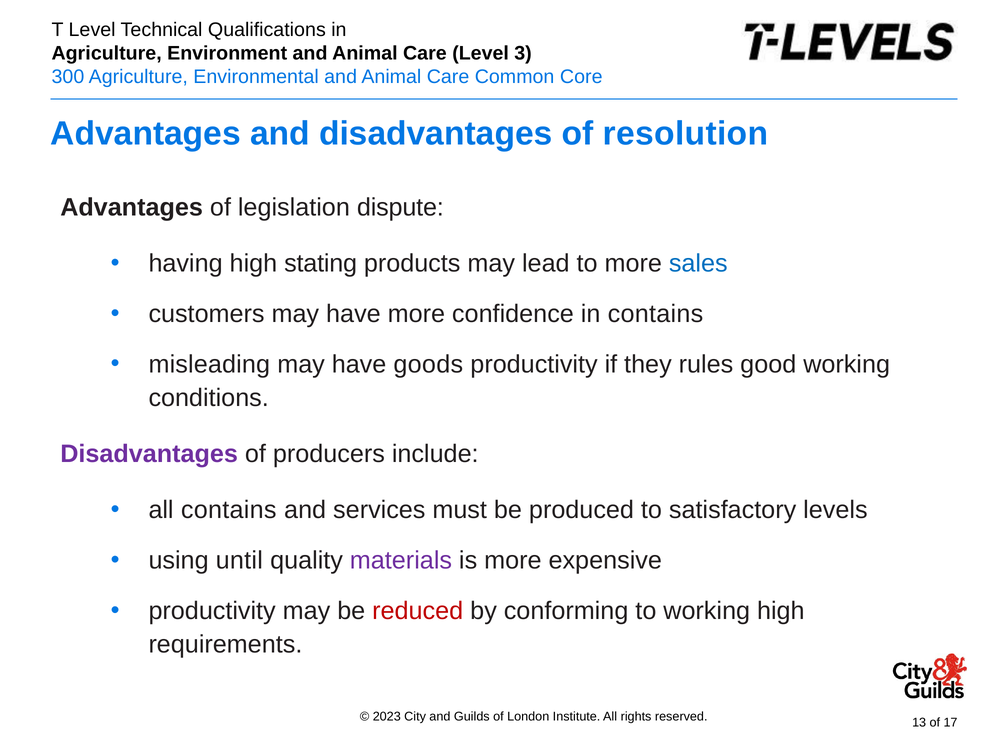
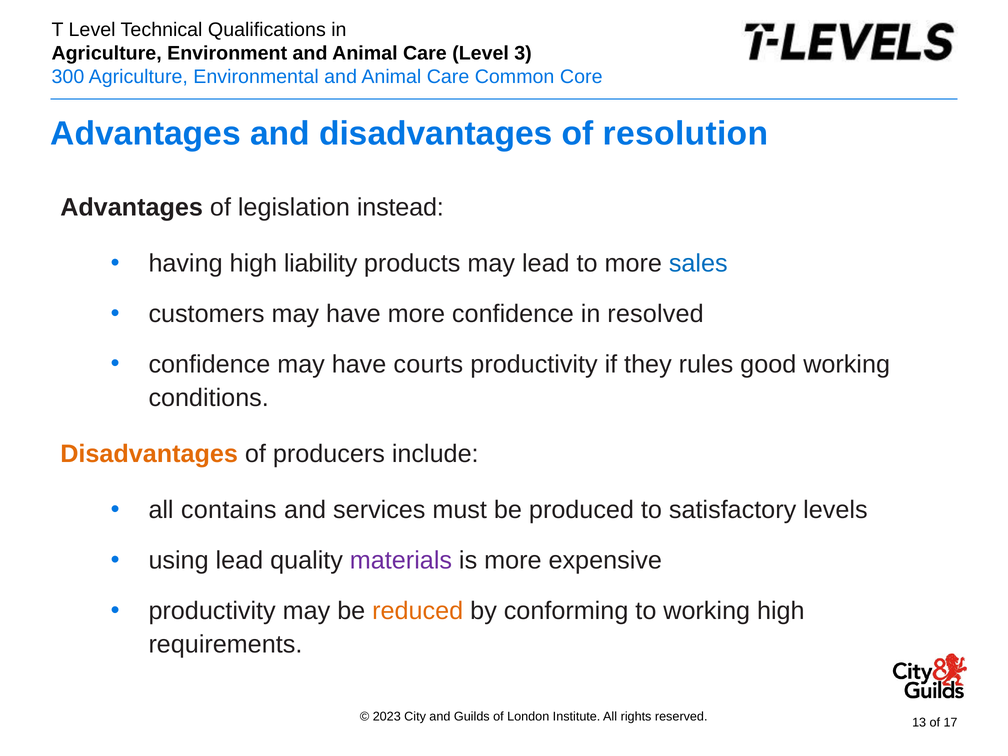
dispute: dispute -> instead (400, 208)
stating: stating -> liability (321, 264)
in contains: contains -> resolved (656, 314)
misleading: misleading -> confidence (209, 364)
goods: goods -> courts (428, 364)
Disadvantages colour: purple -> orange (149, 454)
using until: until -> lead (239, 561)
reduced colour: red -> orange (418, 611)
